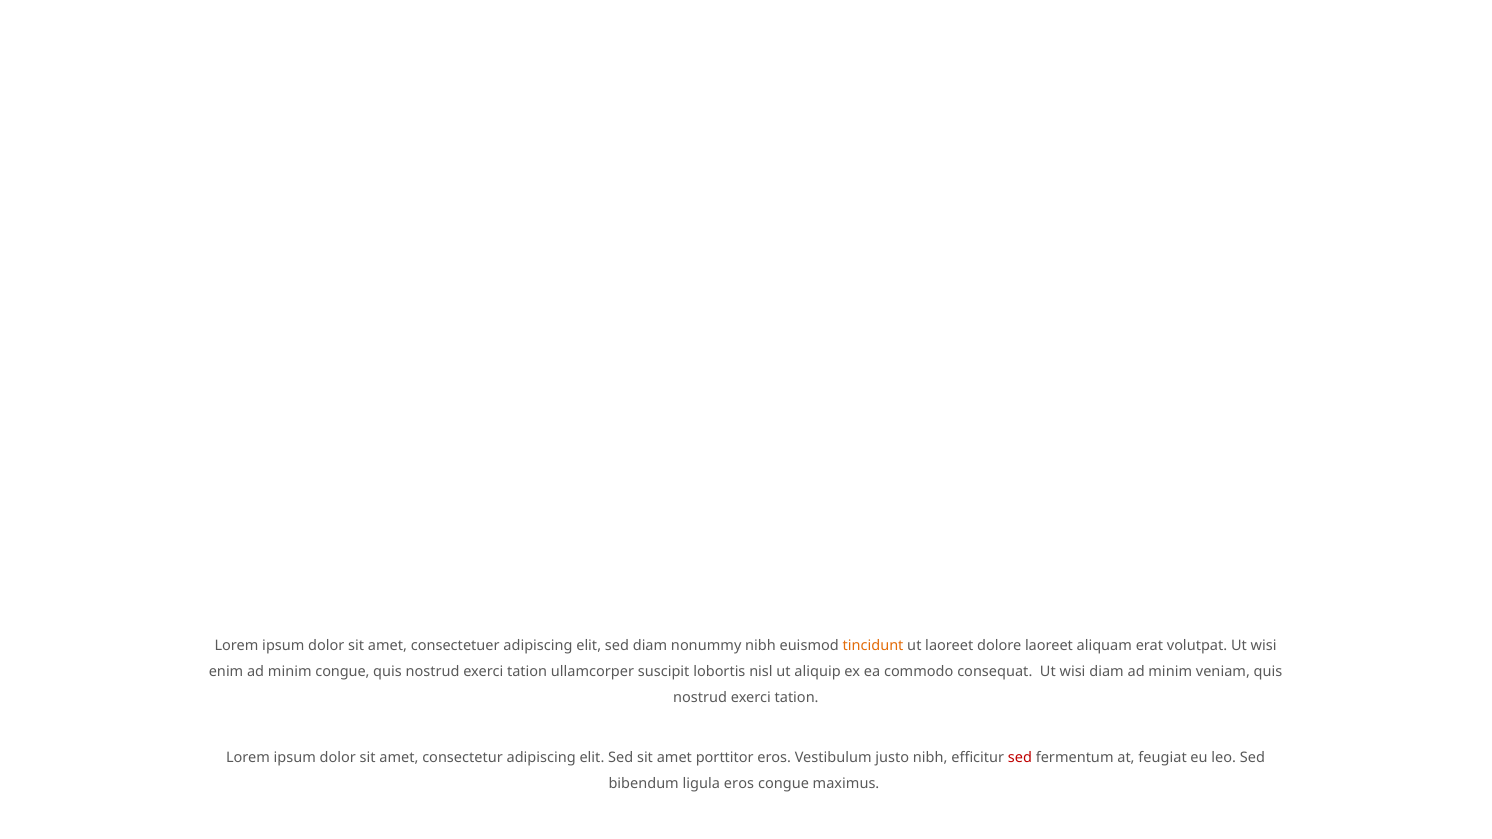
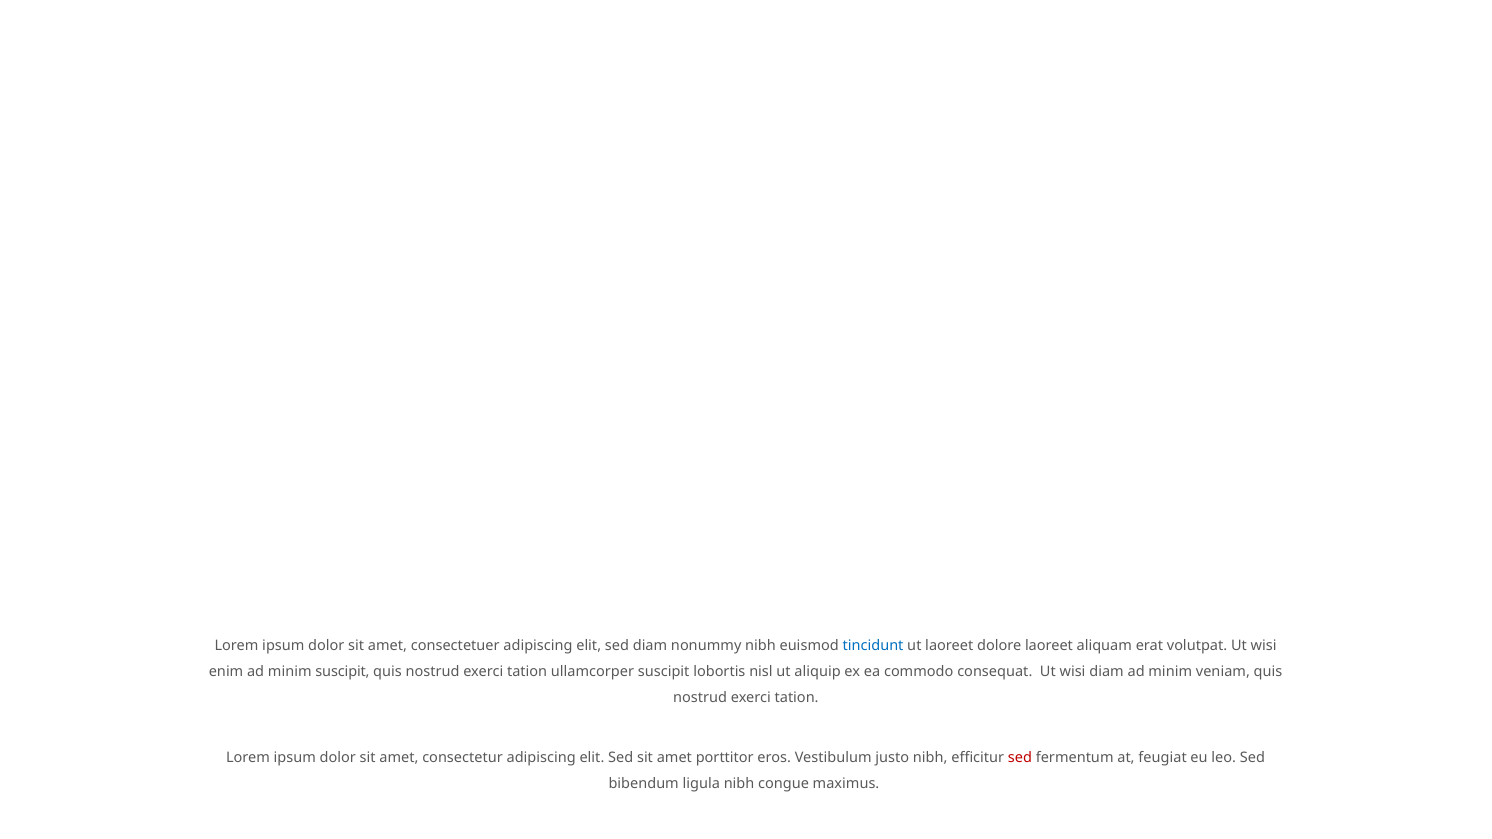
tincidunt colour: orange -> blue (873, 646)
minim congue: congue -> suscipit (343, 672)
ligula eros: eros -> nibh (739, 784)
